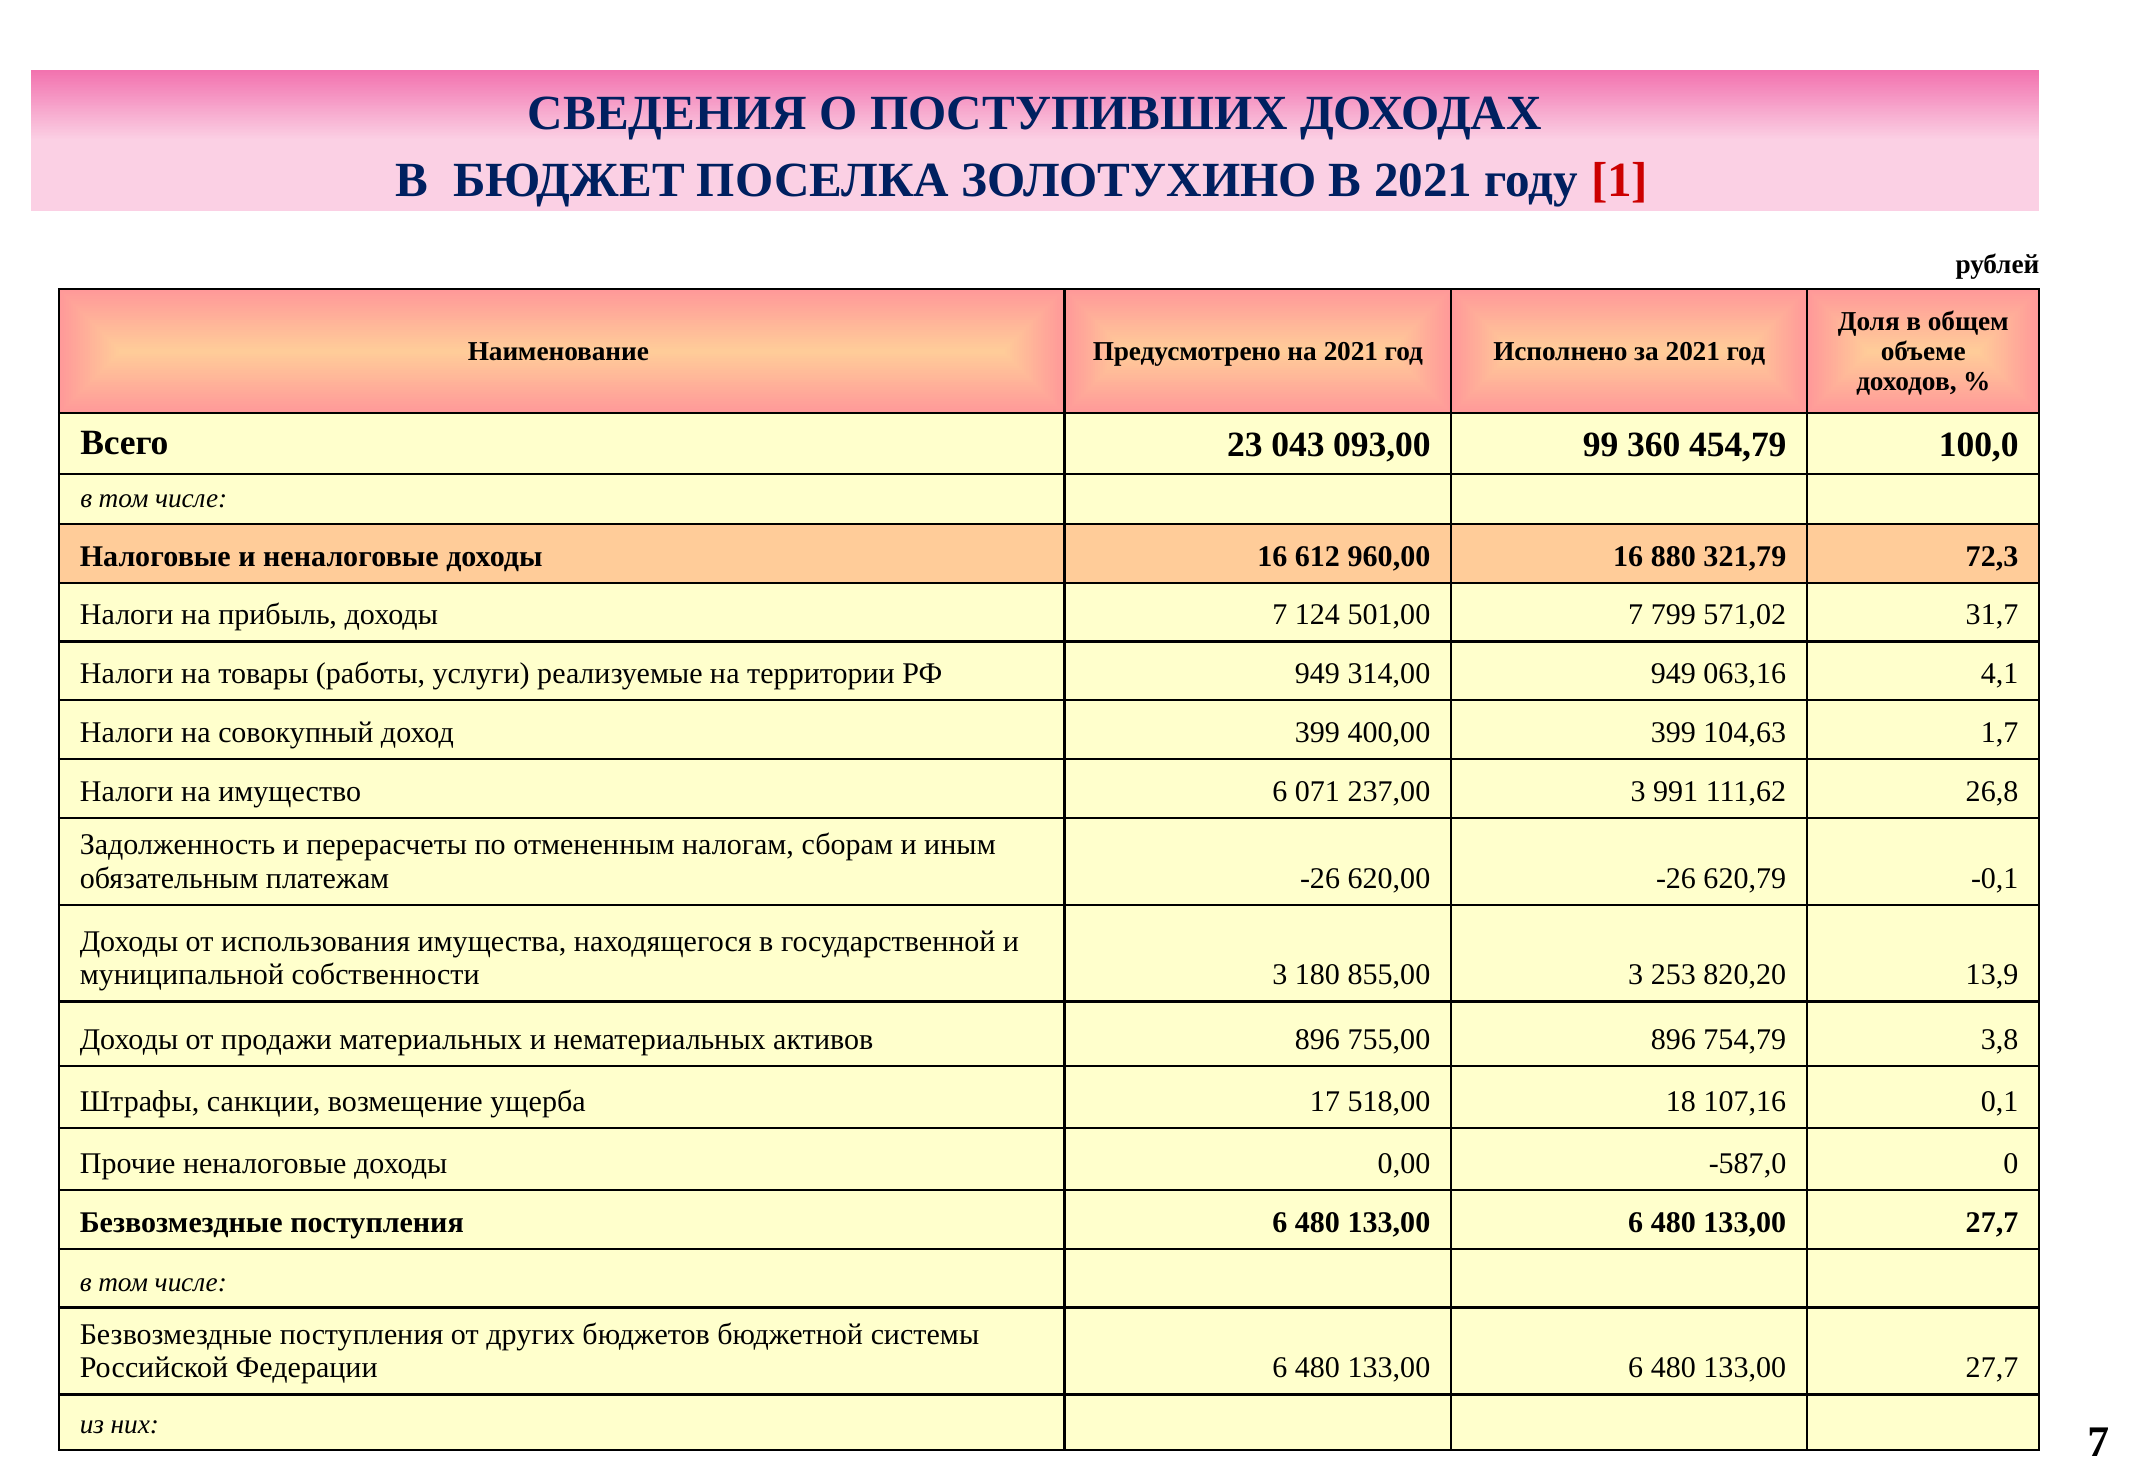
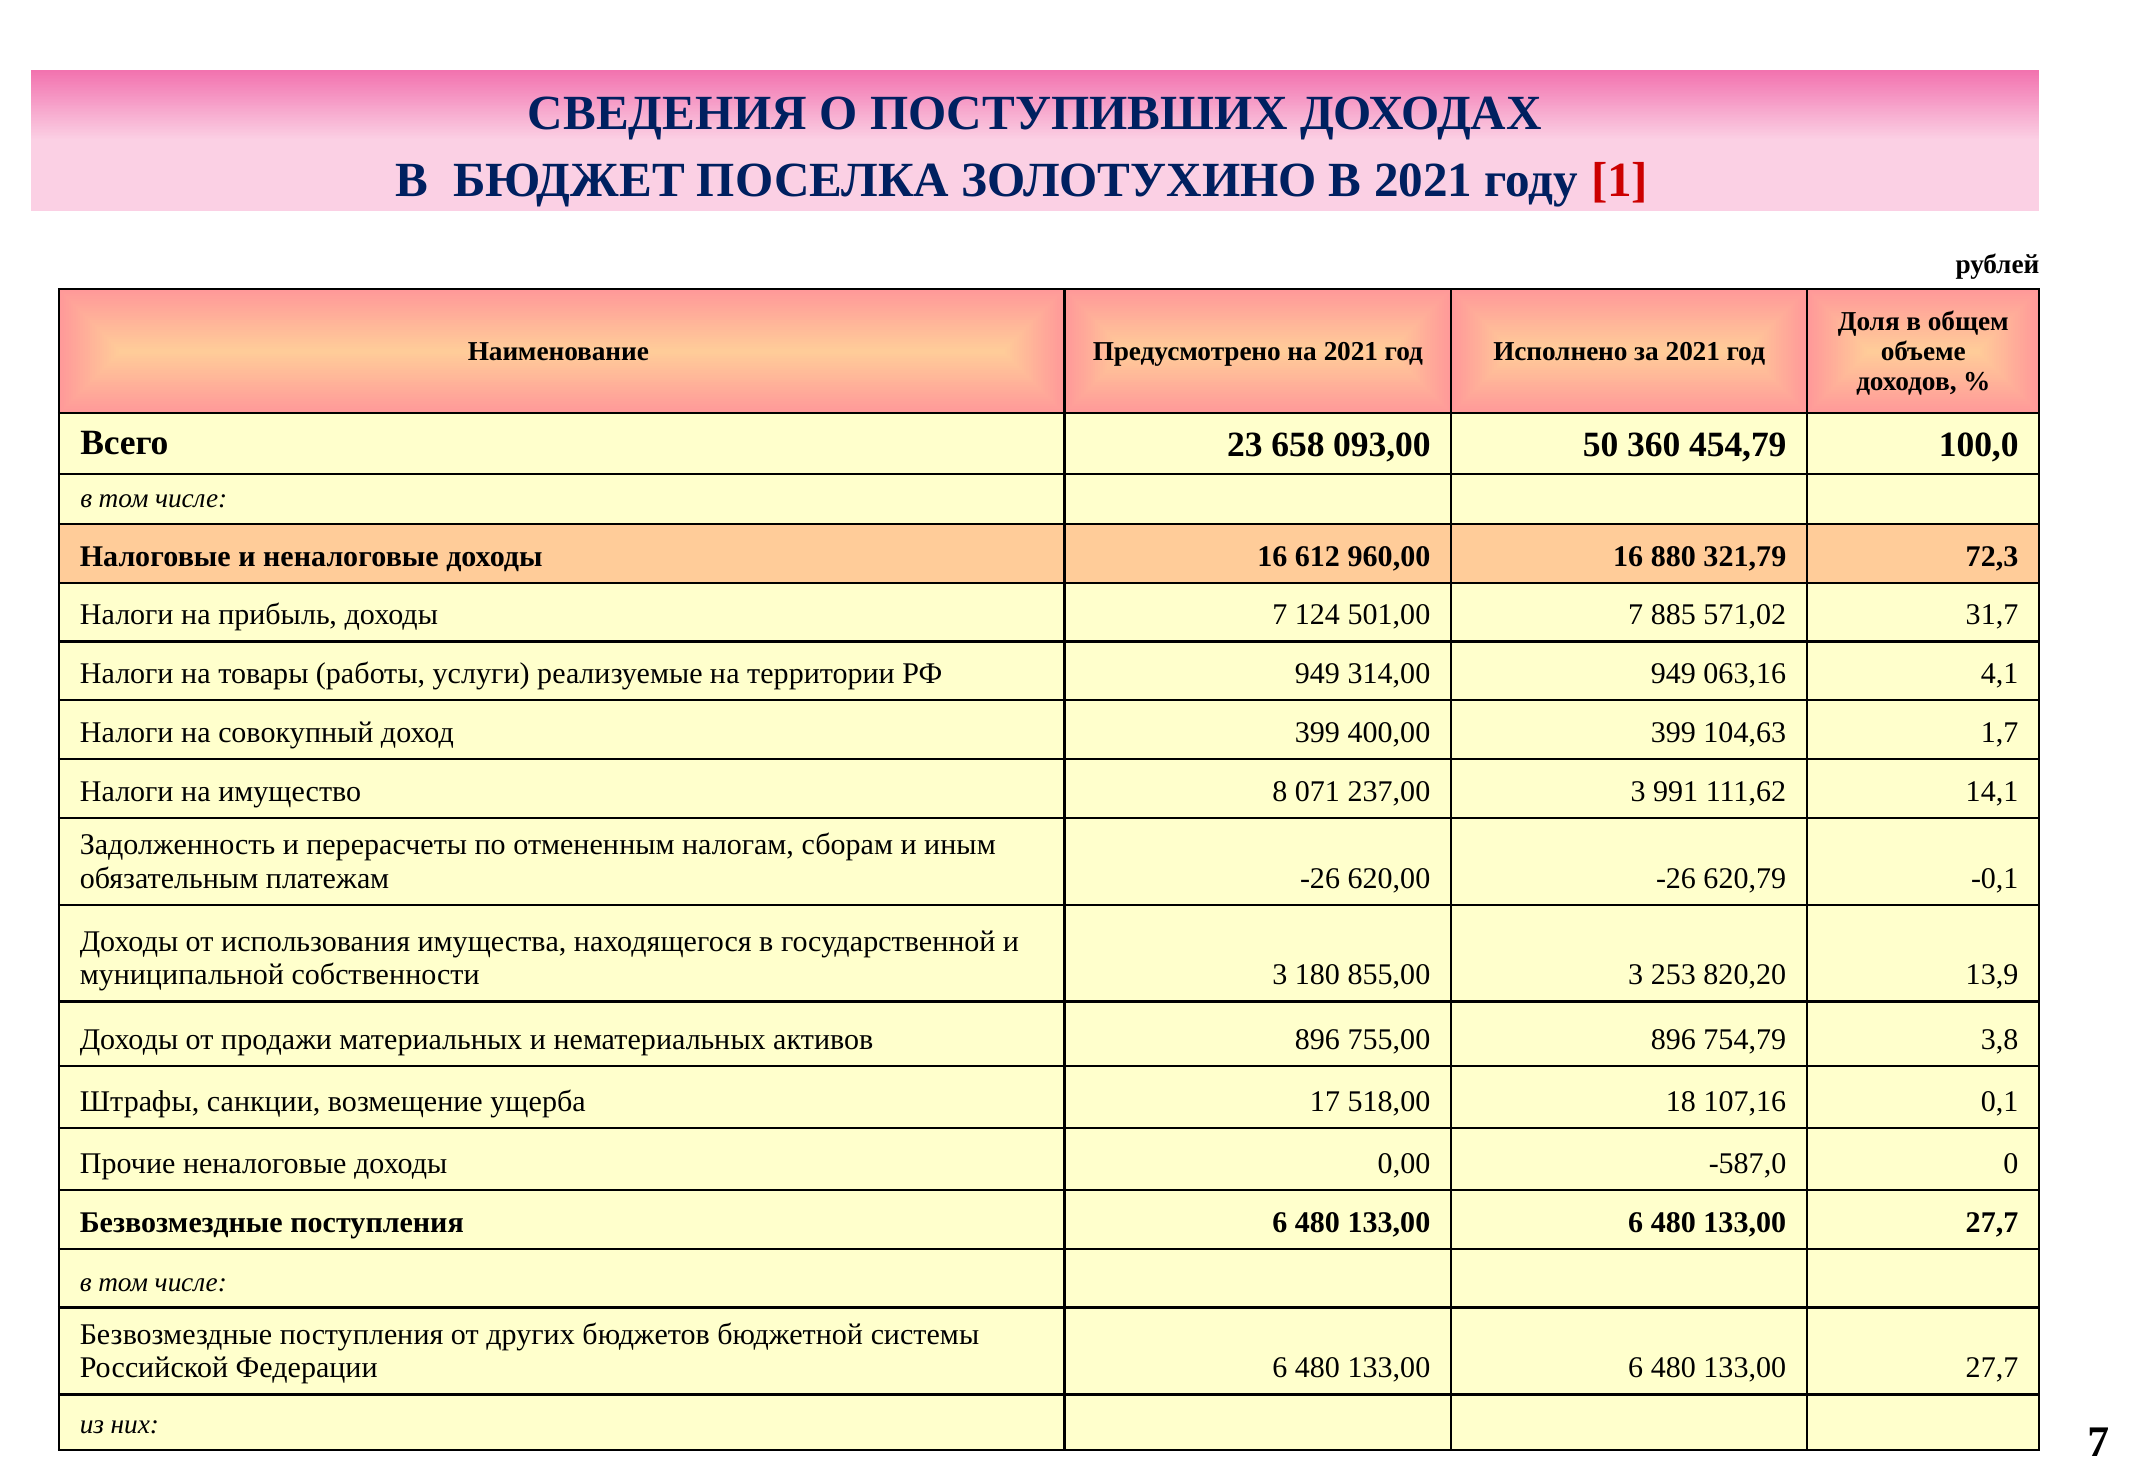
043: 043 -> 658 (1298, 444)
99: 99 -> 50 (1601, 444)
799: 799 -> 885 (1673, 615)
имущество 6: 6 -> 8 (1280, 791)
26,8: 26,8 -> 14,1 (1992, 791)
